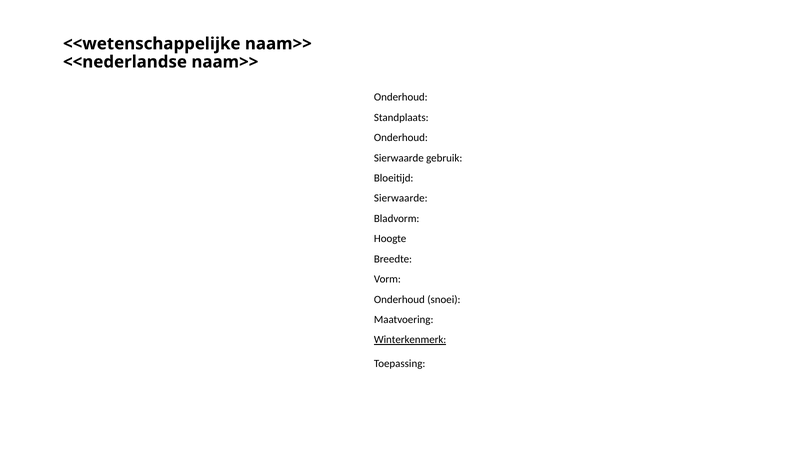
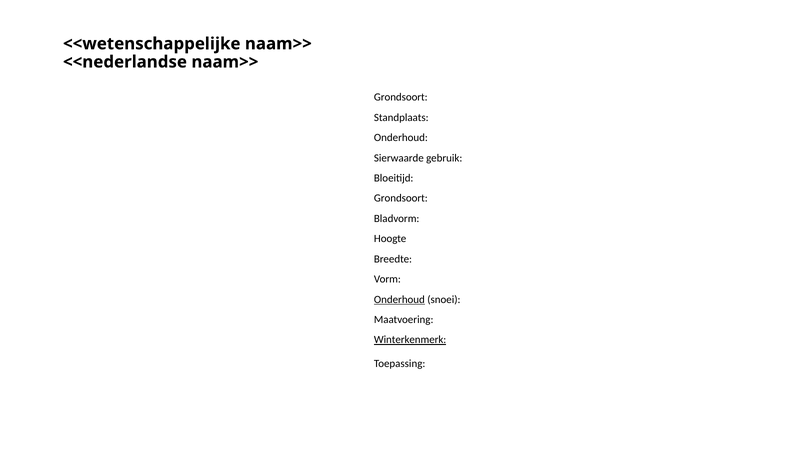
Onderhoud: Onderhoud -> Grondsoort (401, 97)
Sierwaarde: Sierwaarde -> Grondsoort (401, 198)
Onderhoud underline: none -> present (399, 299)
